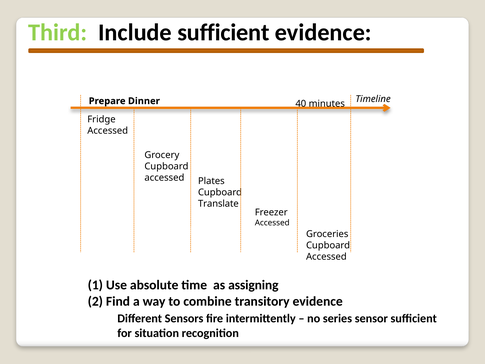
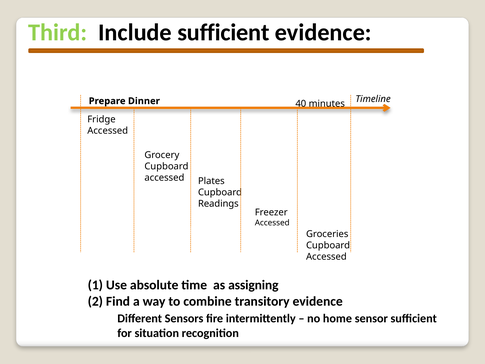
Translate: Translate -> Readings (218, 203)
series: series -> home (337, 318)
